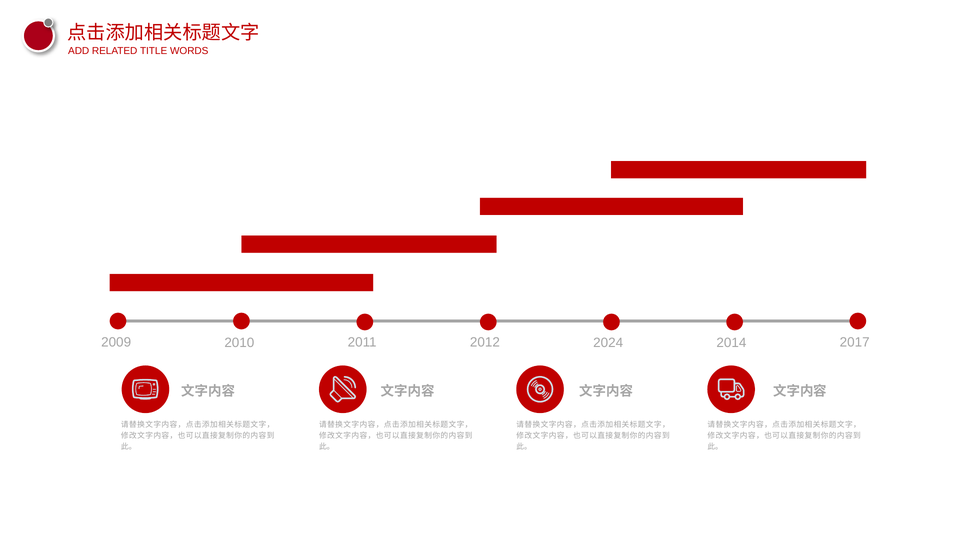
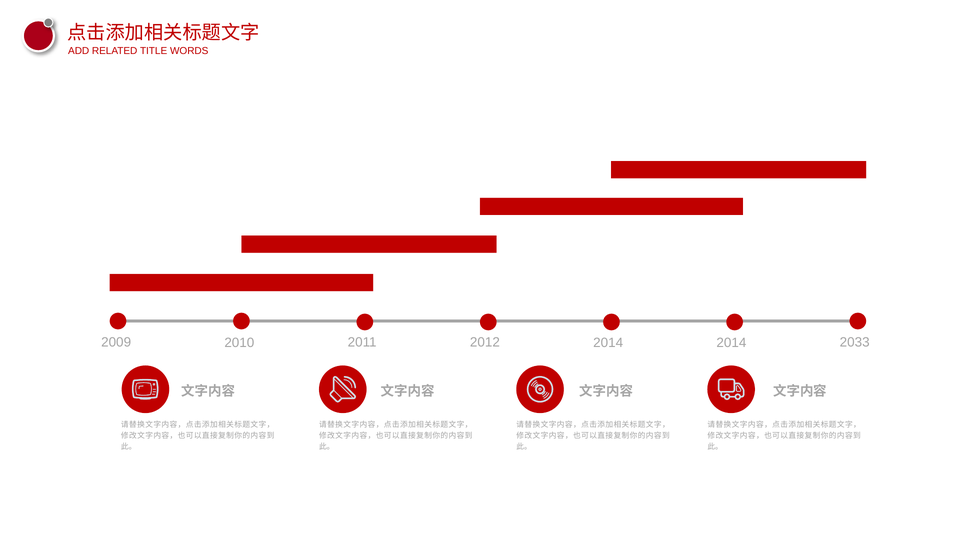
2017: 2017 -> 2033 (855, 342)
2024: 2024 -> 2014 (608, 343)
